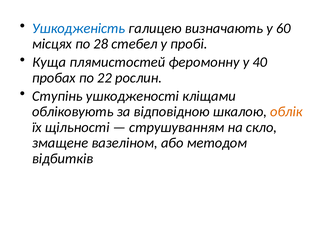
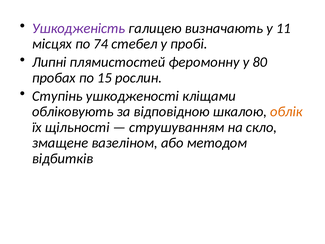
Ушкодженість colour: blue -> purple (79, 28)
60: 60 -> 11 (283, 28)
28: 28 -> 74 (101, 44)
Куща: Куща -> Липні (49, 62)
40: 40 -> 80 (260, 62)
22: 22 -> 15 (105, 78)
